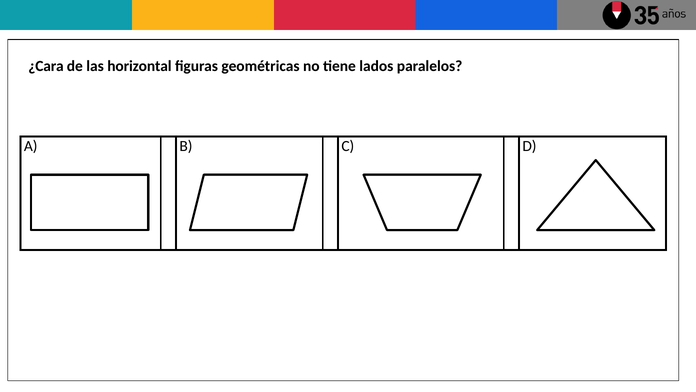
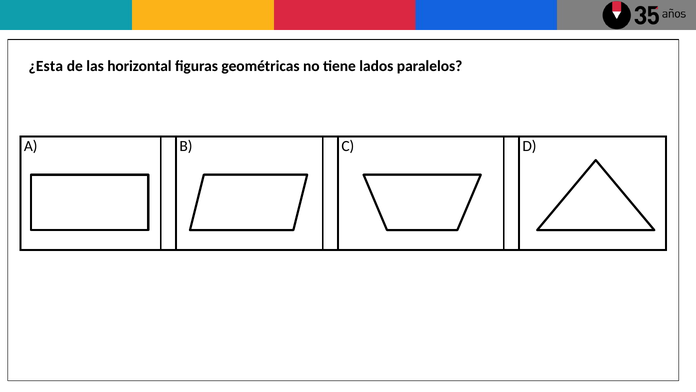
¿Cara: ¿Cara -> ¿Esta (46, 66)
